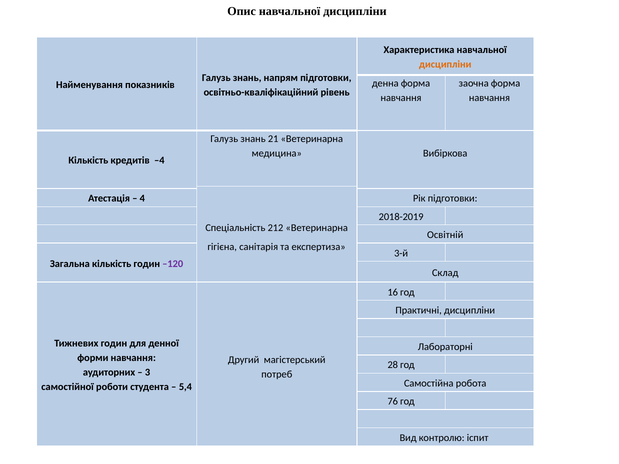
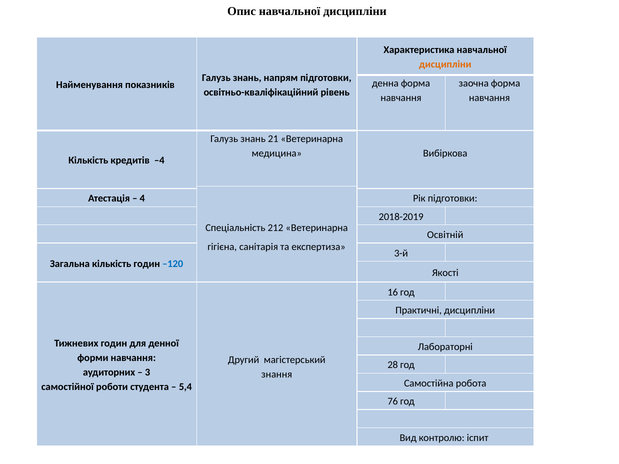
–120 colour: purple -> blue (173, 264)
Склад: Склад -> Якості (445, 273)
потреб: потреб -> знання (277, 375)
